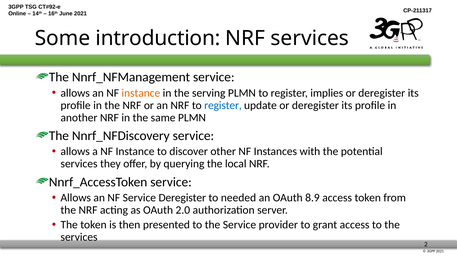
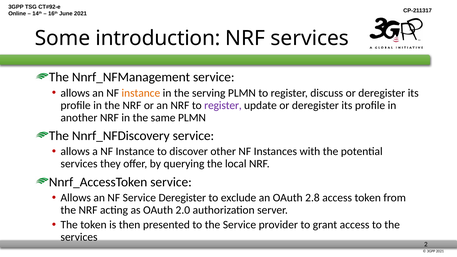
implies: implies -> discuss (327, 93)
register colour: blue -> purple (223, 105)
needed: needed -> exclude (239, 198)
8.9: 8.9 -> 2.8 (312, 198)
